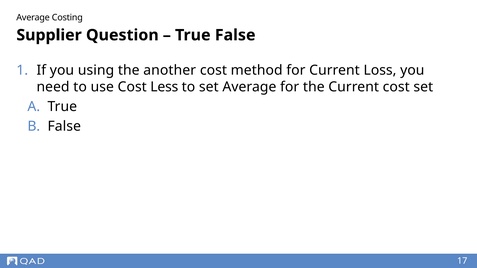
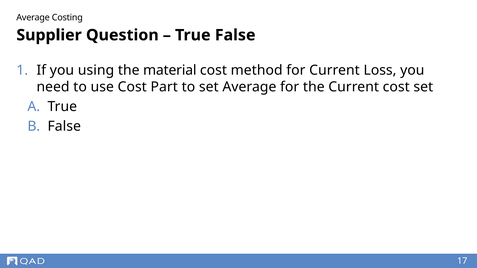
another: another -> material (170, 70)
Less: Less -> Part (164, 87)
